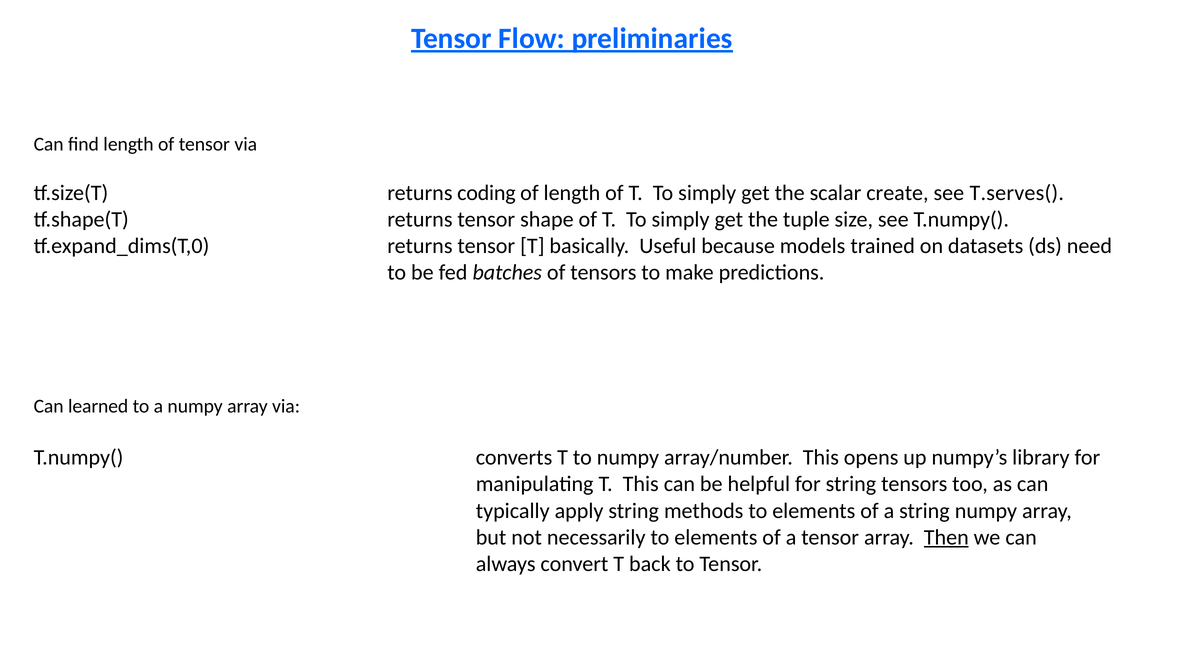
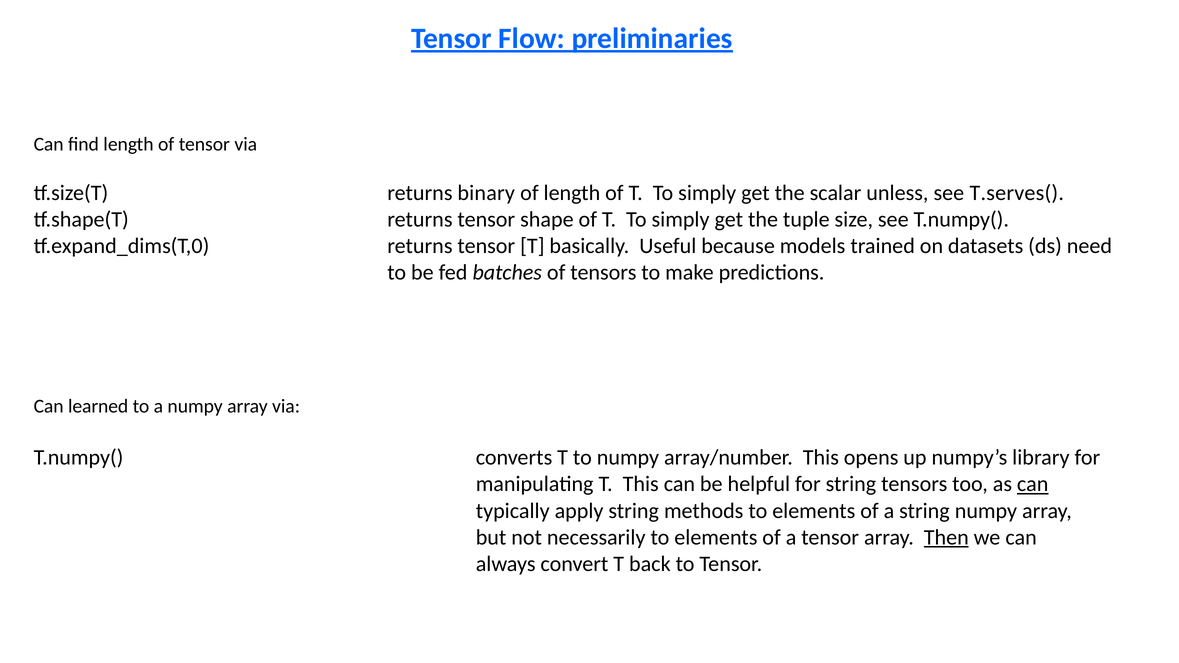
coding: coding -> binary (486, 193)
create: create -> unless (897, 193)
can underline: none -> present (1033, 484)
